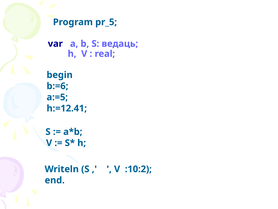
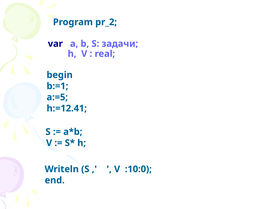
pr_5: pr_5 -> pr_2 (106, 22)
ведаць: ведаць -> задачи (120, 44)
b:=6: b:=6 -> b:=1 (57, 86)
:10:2: :10:2 -> :10:0 (138, 169)
